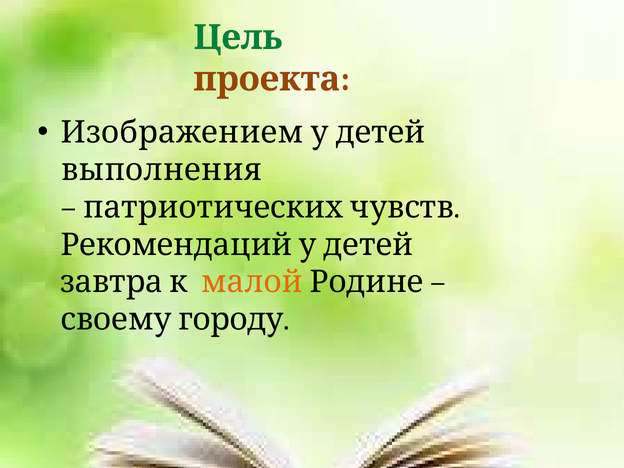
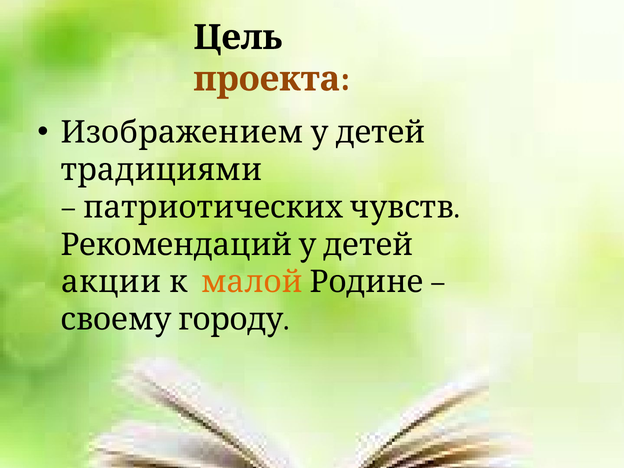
Цель colour: green -> black (238, 37)
выполнения: выполнения -> традициями (162, 170)
завтра: завтра -> акции (111, 282)
